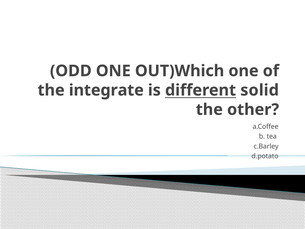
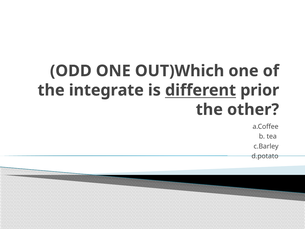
solid: solid -> prior (260, 90)
